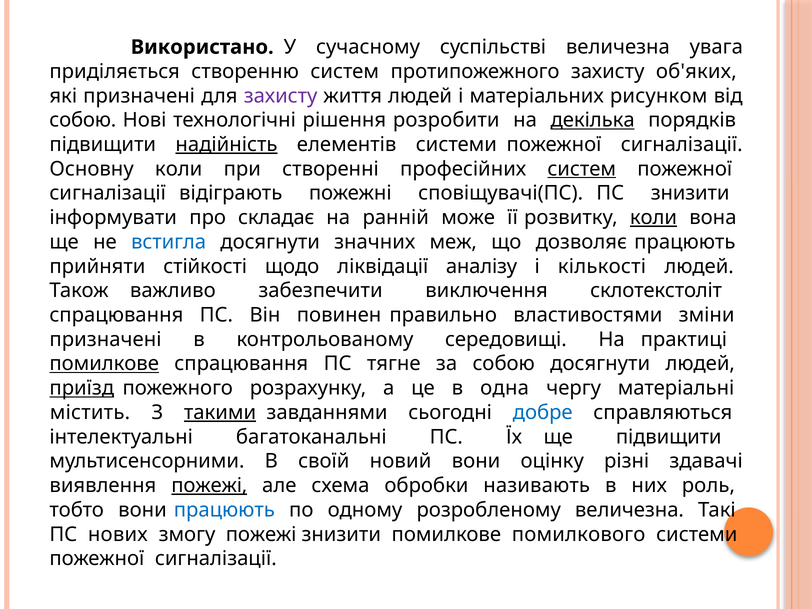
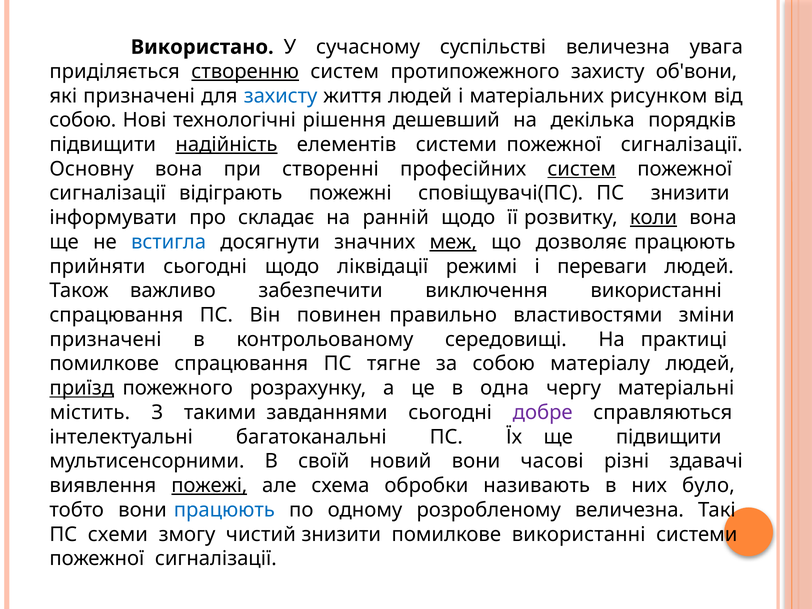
створенню underline: none -> present (245, 71)
об'яких: об'яких -> об'вони (696, 71)
захисту colour: purple -> blue (281, 96)
розробити: розробити -> дешевший (446, 120)
декілька underline: present -> none (593, 120)
Основну коли: коли -> вона (179, 169)
ранній може: може -> щодо (468, 218)
меж underline: none -> present (453, 242)
прийняти стійкості: стійкості -> сьогодні (205, 266)
аналізу: аналізу -> режимі (482, 266)
кількості: кількості -> переваги (602, 266)
виключення склотекстоліт: склотекстоліт -> використанні (656, 291)
помилкове underline: present -> none (104, 364)
собою досягнути: досягнути -> матеріалу (600, 364)
такими underline: present -> none (220, 413)
добре colour: blue -> purple (543, 413)
оцінку: оцінку -> часові (552, 461)
роль: роль -> було (708, 486)
нових: нових -> схеми (118, 534)
змогу пожежі: пожежі -> чистий (261, 534)
помилкове помилкового: помилкового -> використанні (579, 534)
